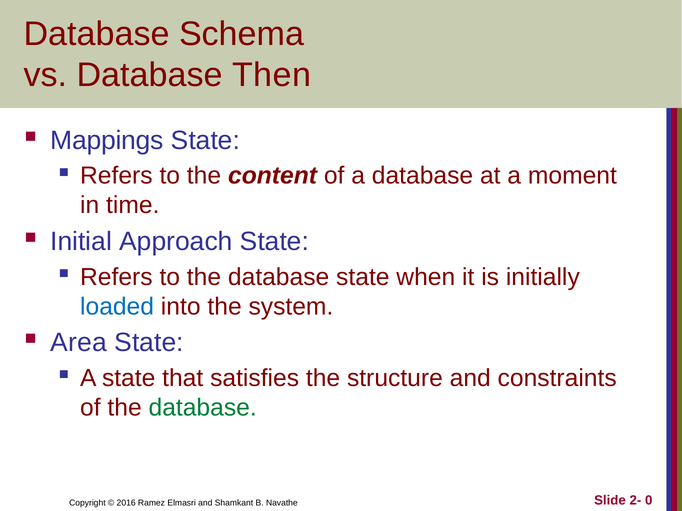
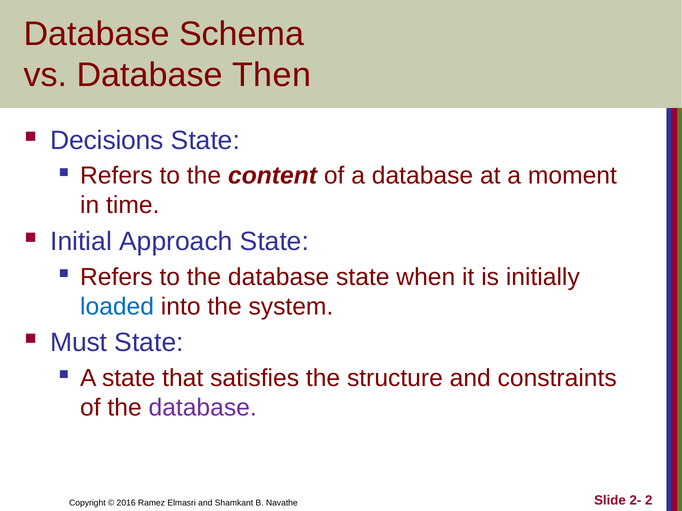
Mappings: Mappings -> Decisions (107, 141)
Area: Area -> Must (79, 343)
database colour: green -> purple (203, 408)
0: 0 -> 2 (649, 501)
